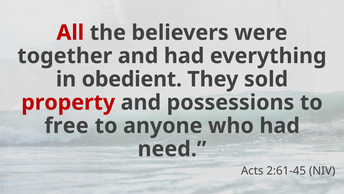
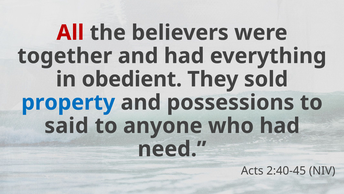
property colour: red -> blue (68, 102)
free: free -> said (67, 126)
2:61-45: 2:61-45 -> 2:40-45 (286, 170)
